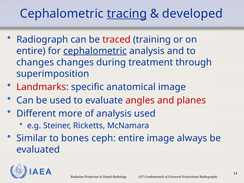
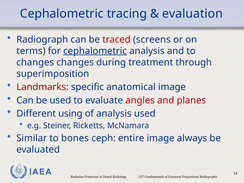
tracing underline: present -> none (127, 14)
developed: developed -> evaluation (192, 14)
training: training -> screens (152, 40)
entire: entire -> terms (31, 51)
more: more -> using (70, 114)
